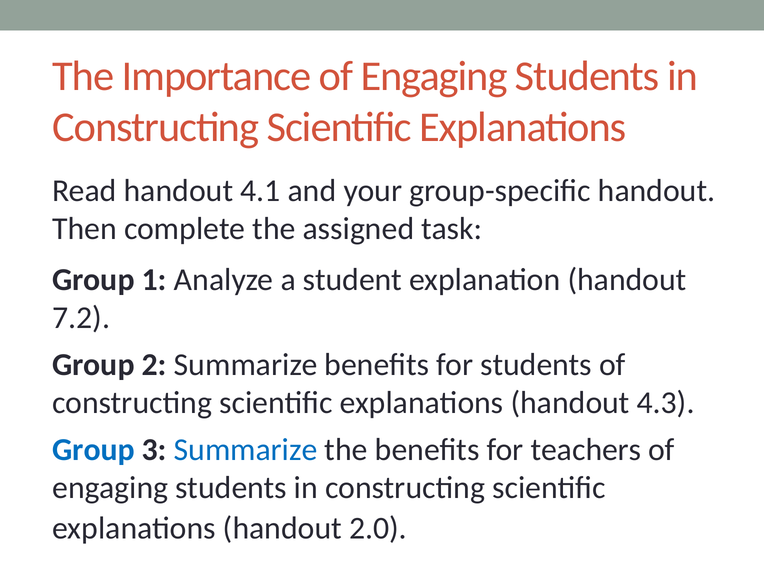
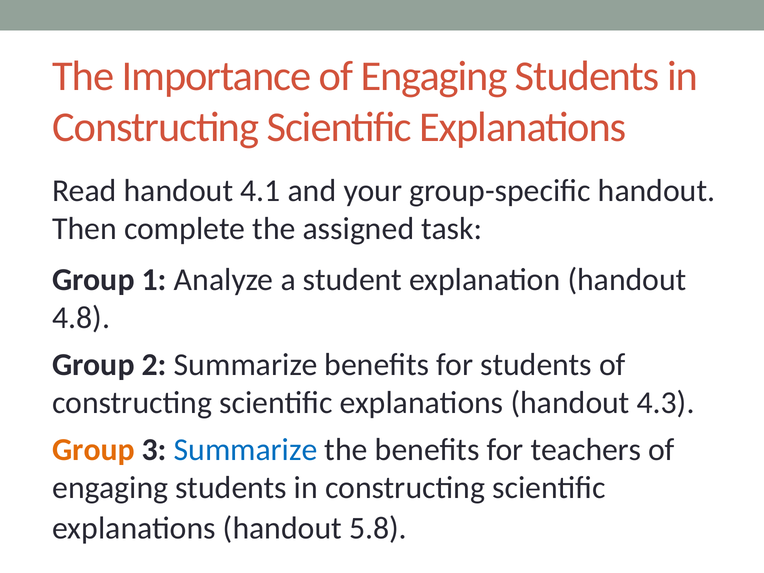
7.2: 7.2 -> 4.8 (81, 318)
Group colour: blue -> orange (93, 450)
2.0: 2.0 -> 5.8 (378, 528)
